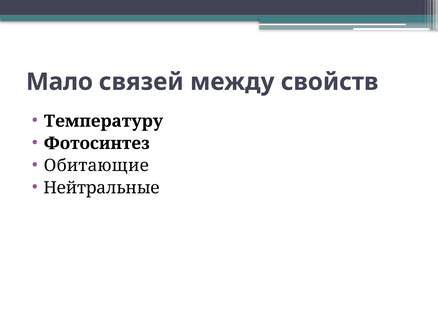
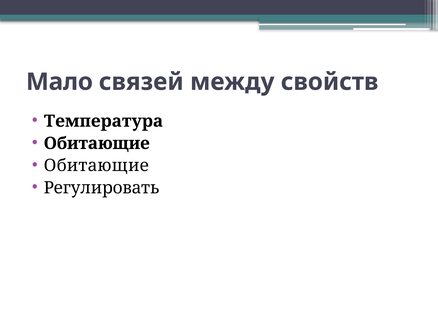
Температуру: Температуру -> Температура (103, 121)
Фотосинтез: Фотосинтез -> Обитающие (97, 144)
Нейтральные: Нейтральные -> Регулировать (102, 188)
